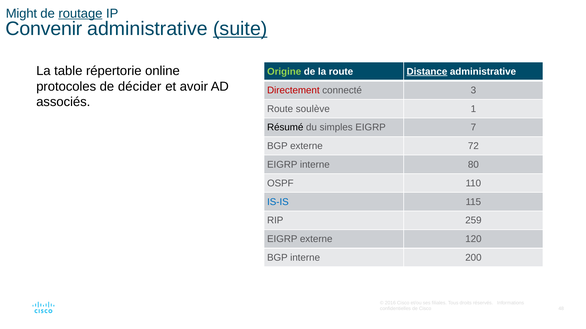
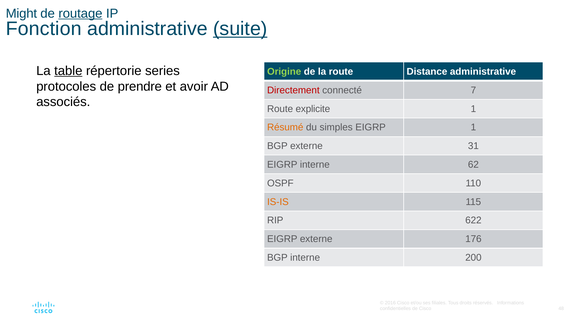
Convenir: Convenir -> Fonction (44, 29)
table underline: none -> present (68, 71)
online: online -> series (162, 71)
Distance underline: present -> none (427, 72)
décider: décider -> prendre (140, 87)
3: 3 -> 7 (473, 90)
soulève: soulève -> explicite (313, 109)
Résumé colour: black -> orange (285, 128)
EIGRP 7: 7 -> 1 (473, 128)
72: 72 -> 31 (473, 146)
80: 80 -> 62 (473, 165)
IS-IS colour: blue -> orange (278, 202)
259: 259 -> 622 (473, 221)
120: 120 -> 176 (473, 240)
